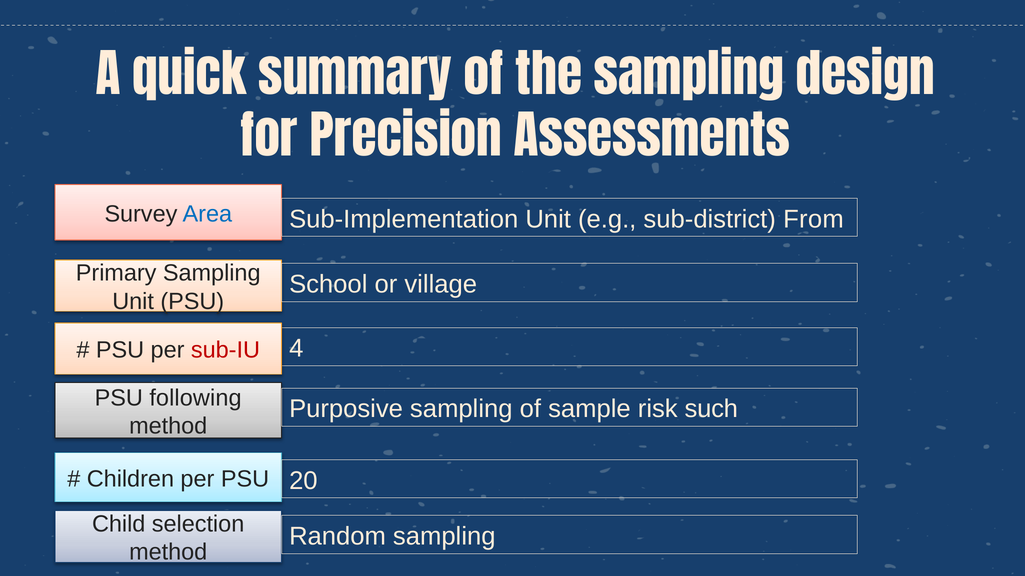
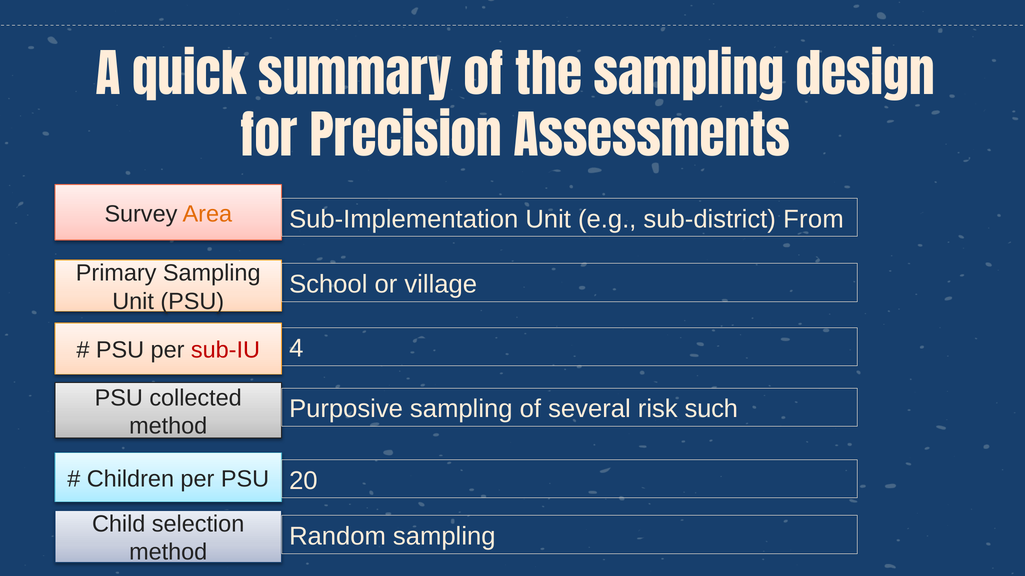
Area colour: blue -> orange (207, 214)
following: following -> collected (196, 398)
sample: sample -> several (589, 409)
